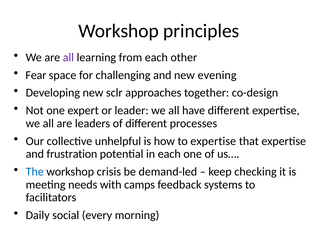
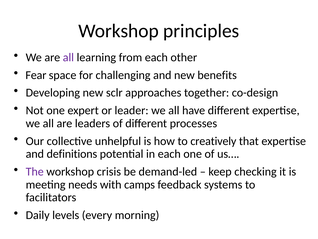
evening: evening -> benefits (217, 75)
to expertise: expertise -> creatively (213, 141)
frustration: frustration -> definitions (72, 154)
The colour: blue -> purple (35, 171)
social: social -> levels (66, 215)
